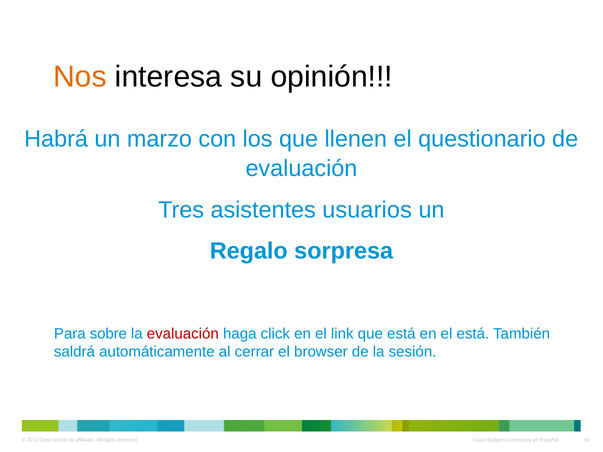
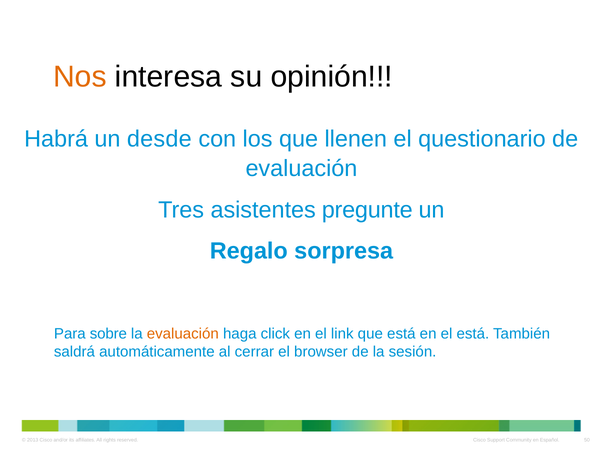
marzo: marzo -> desde (159, 139)
usuarios: usuarios -> pregunte (367, 210)
evaluación colour: red -> orange (183, 334)
